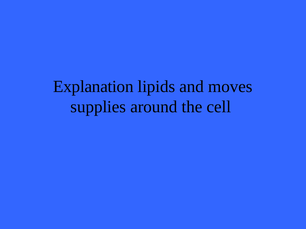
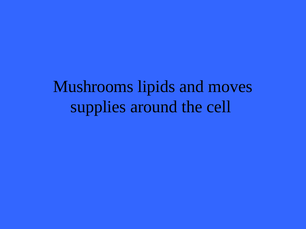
Explanation: Explanation -> Mushrooms (93, 87)
